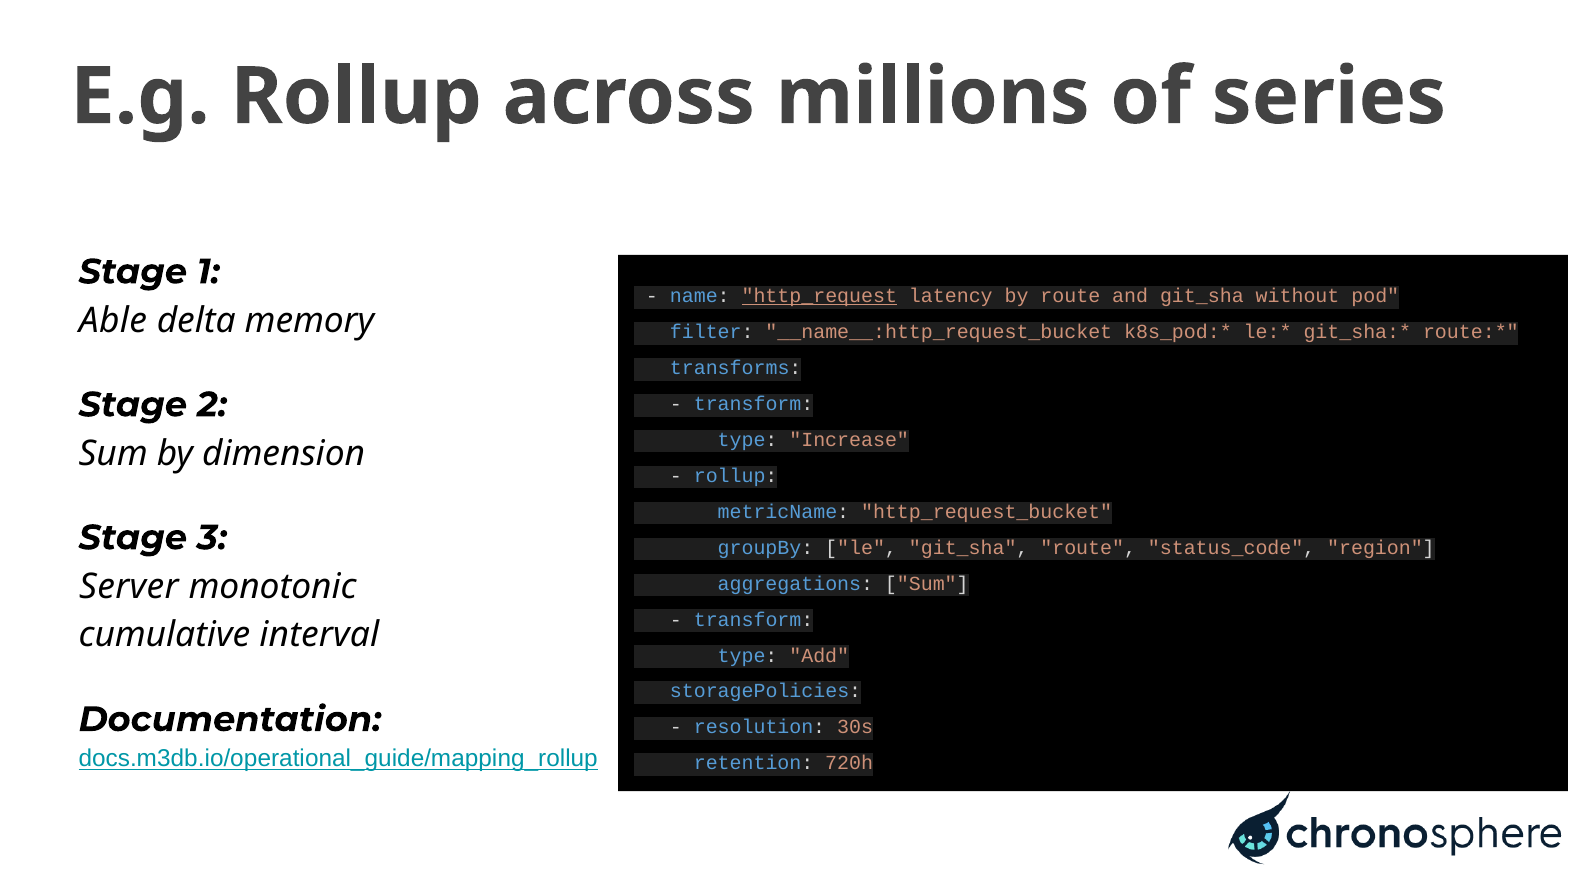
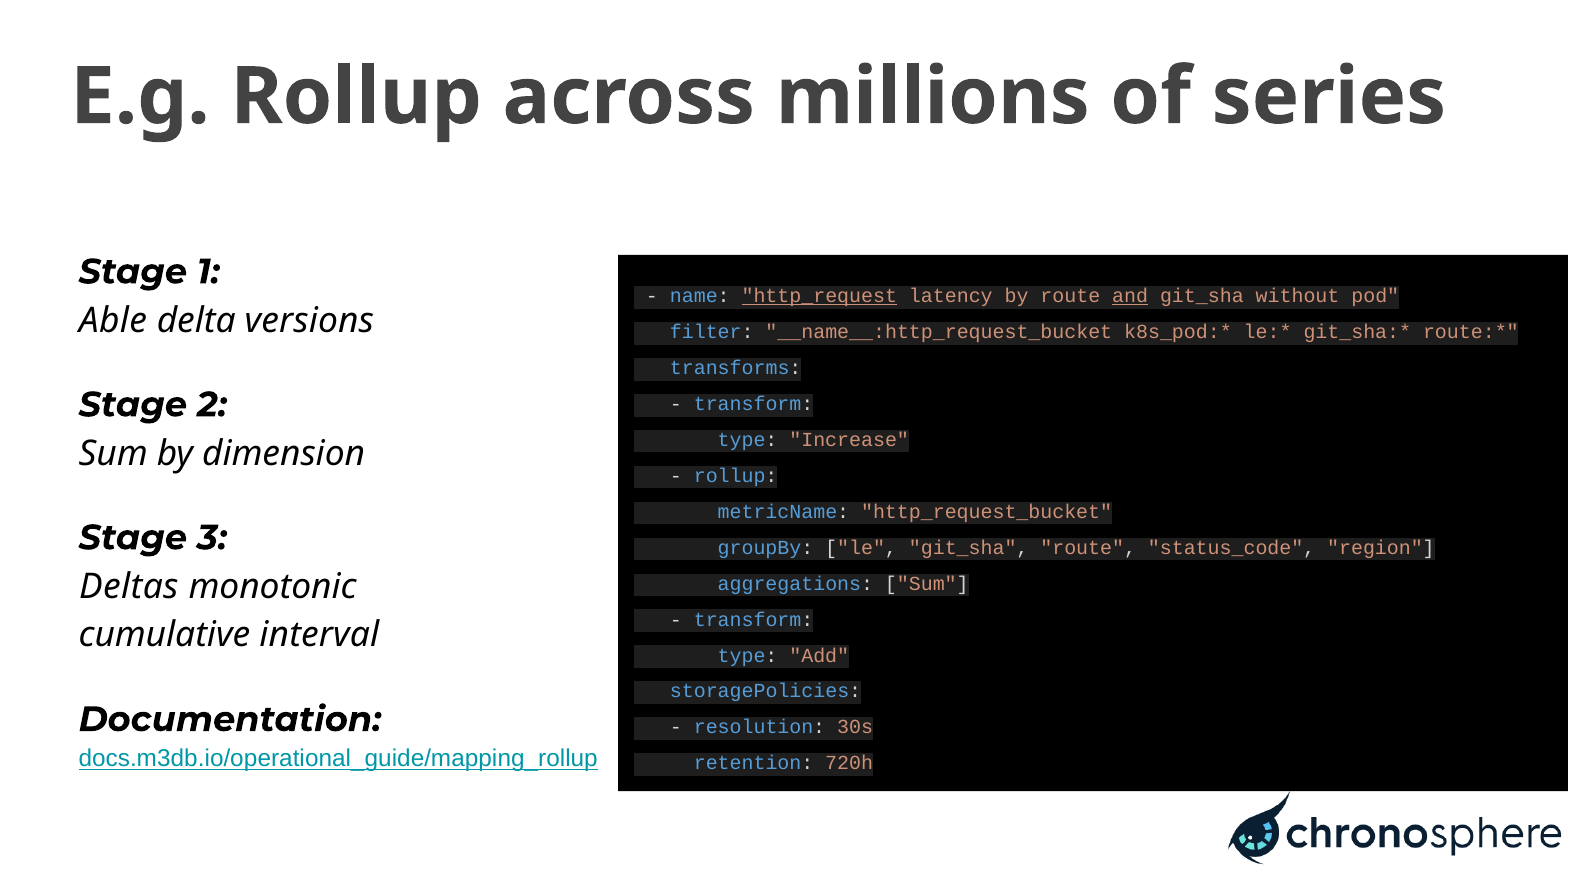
and underline: none -> present (1130, 296)
memory: memory -> versions (309, 321)
Server: Server -> Deltas (129, 587)
